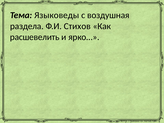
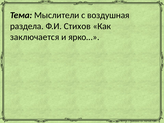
Языковеды: Языковеды -> Мыслители (57, 15)
расшевелить: расшевелить -> заключается (35, 37)
